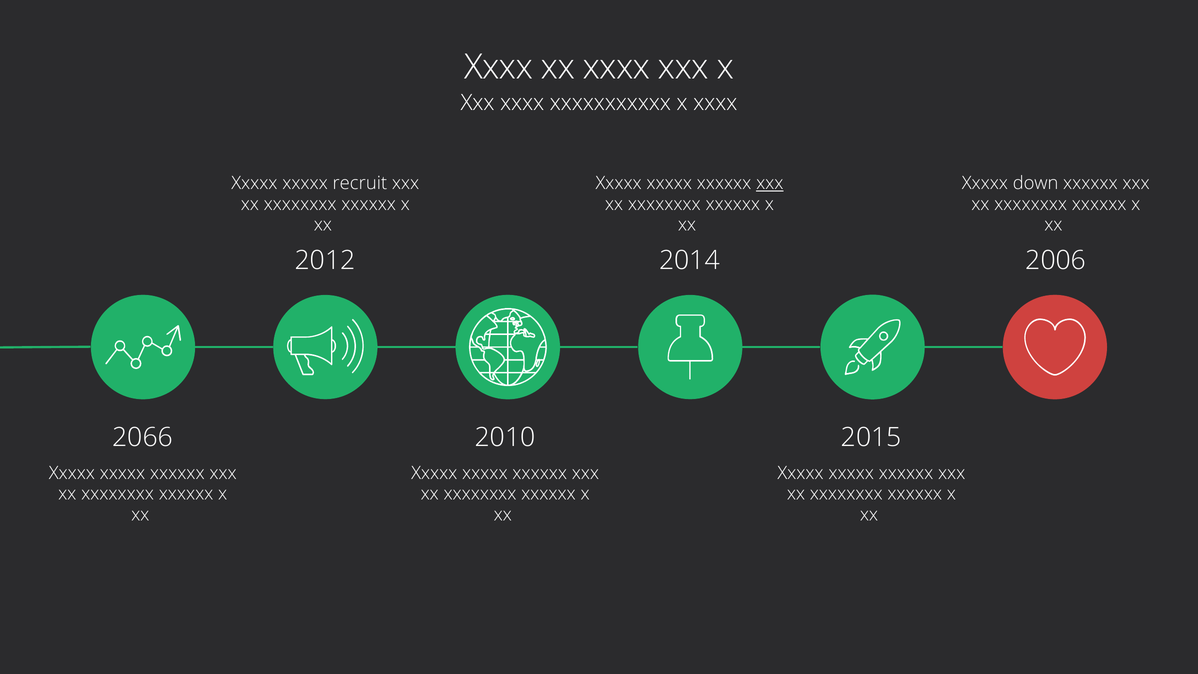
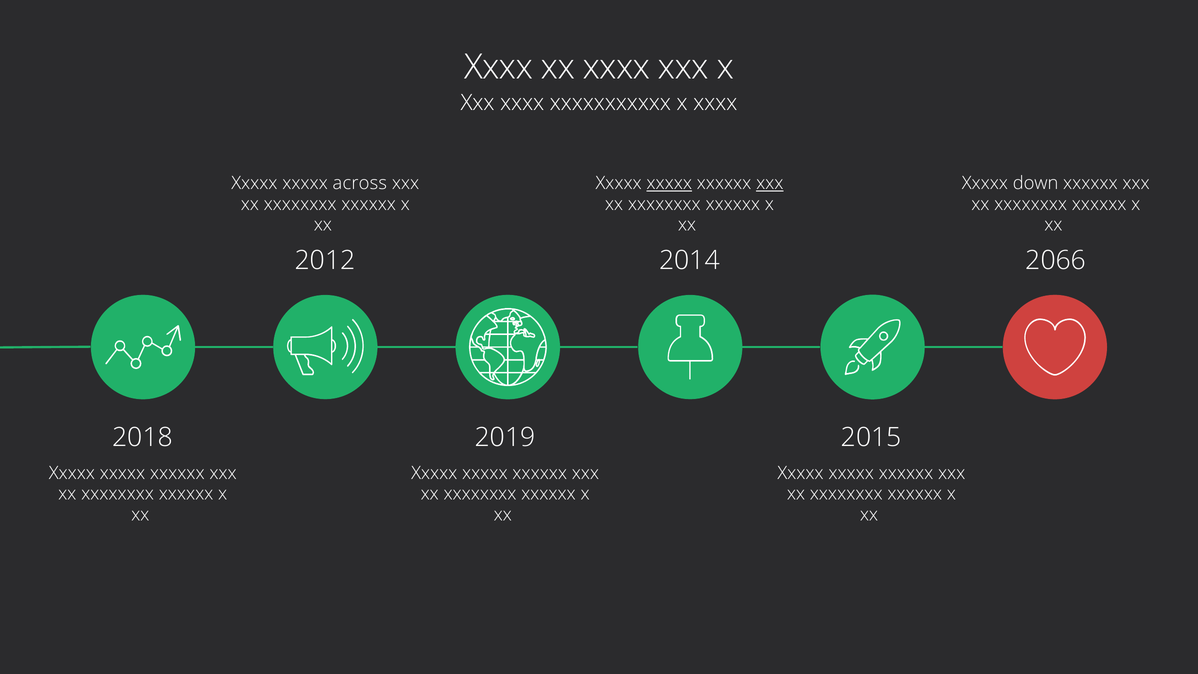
recruit: recruit -> across (360, 183)
xxxxx underline: none -> present (669, 183)
2006: 2006 -> 2066 (1056, 261)
2066: 2066 -> 2018 (143, 438)
2010: 2010 -> 2019 (505, 438)
